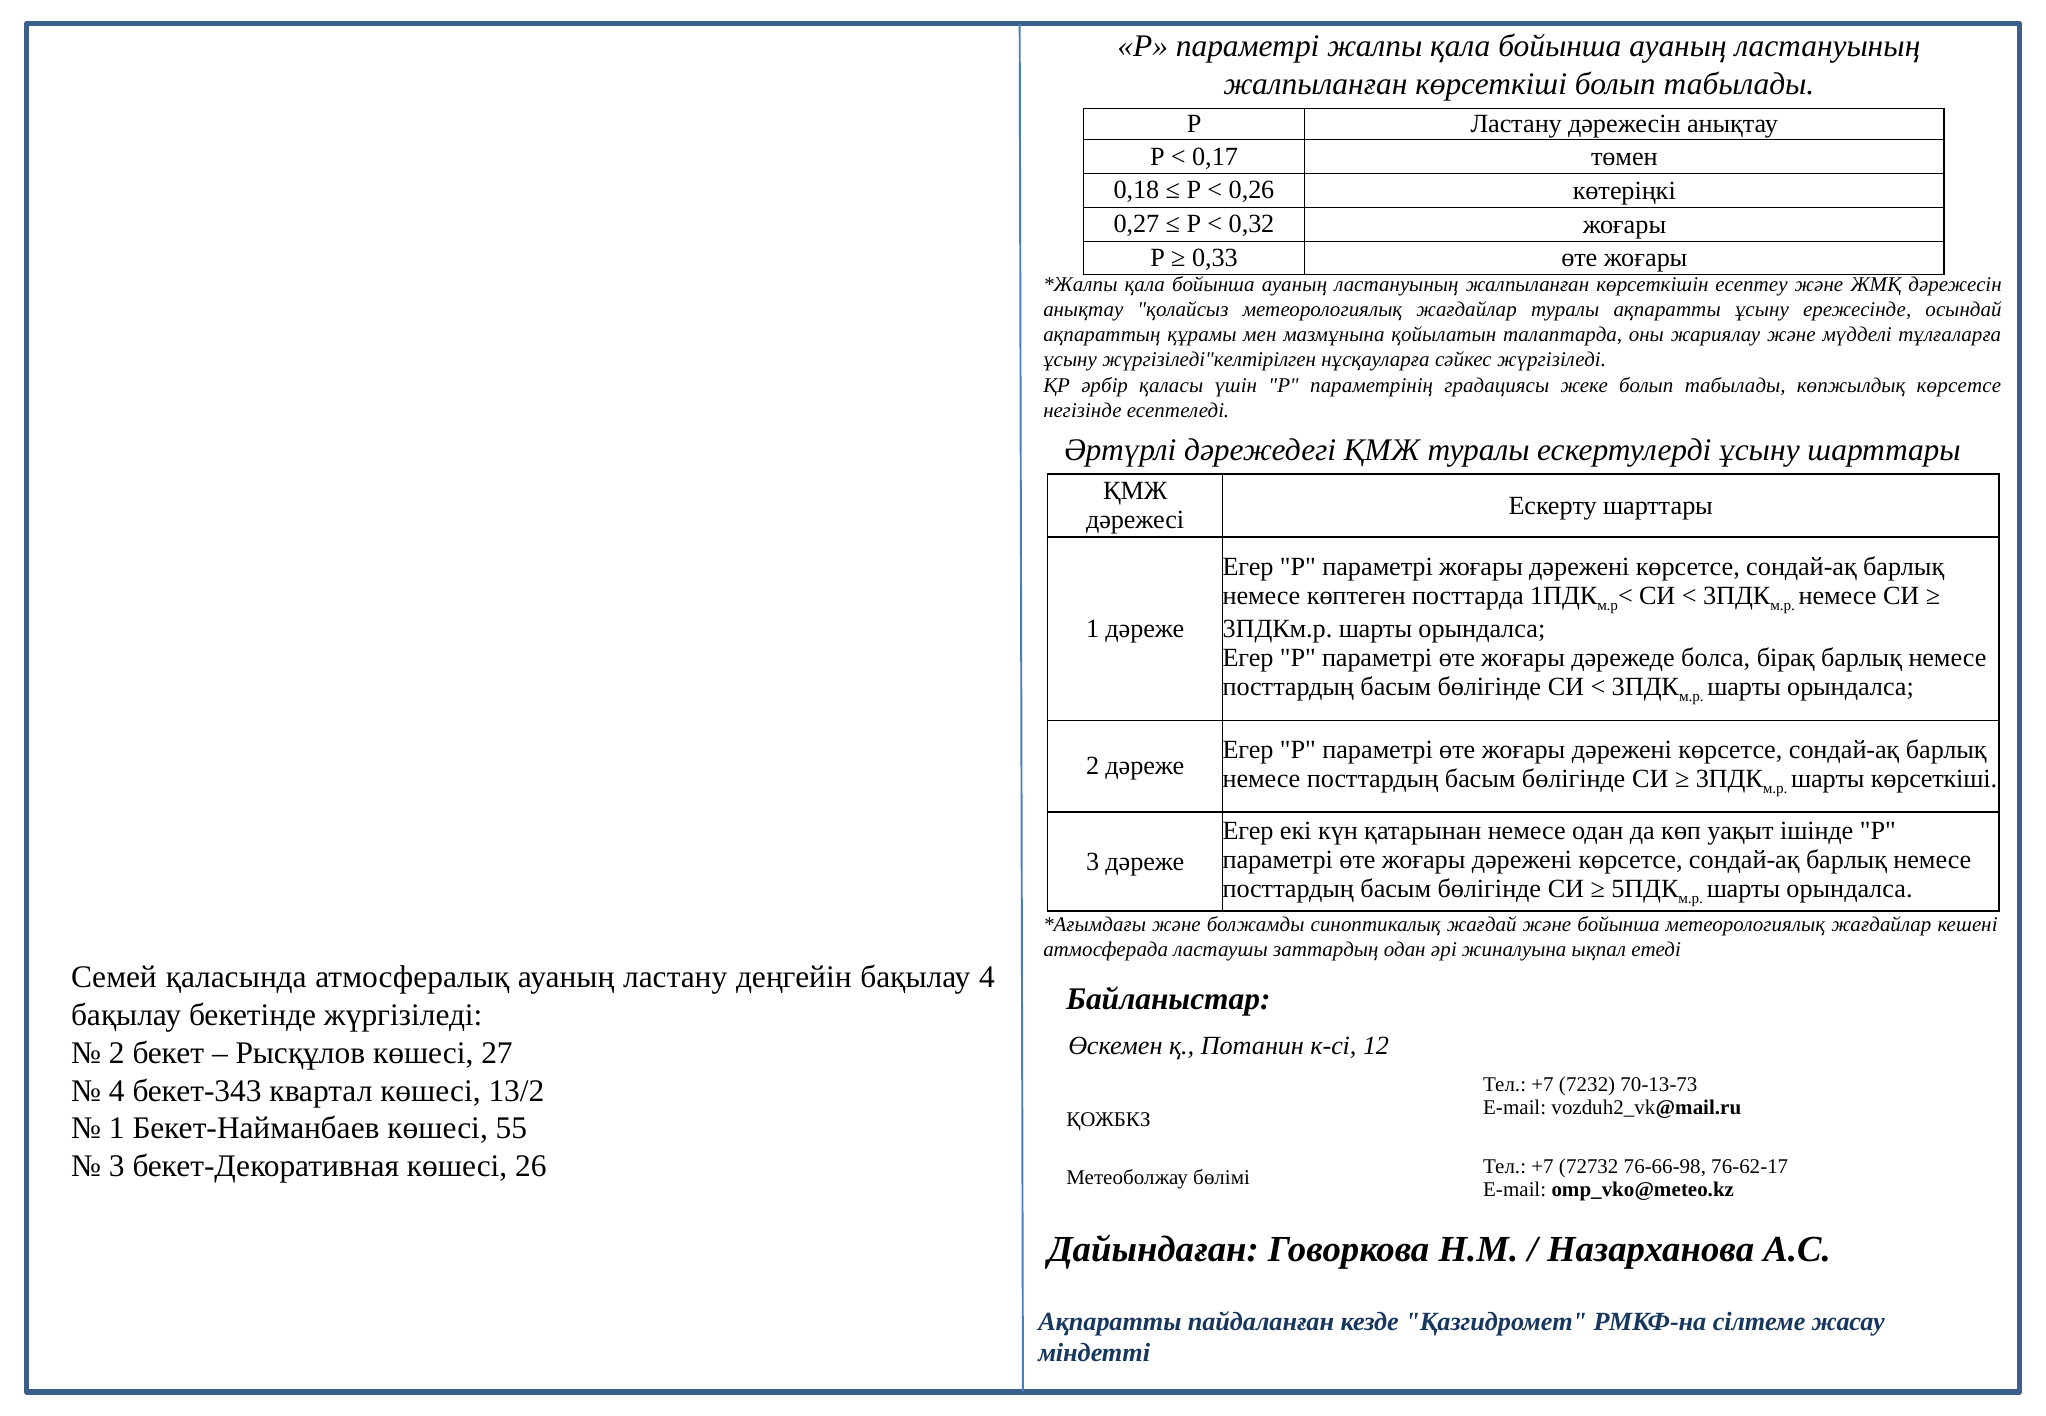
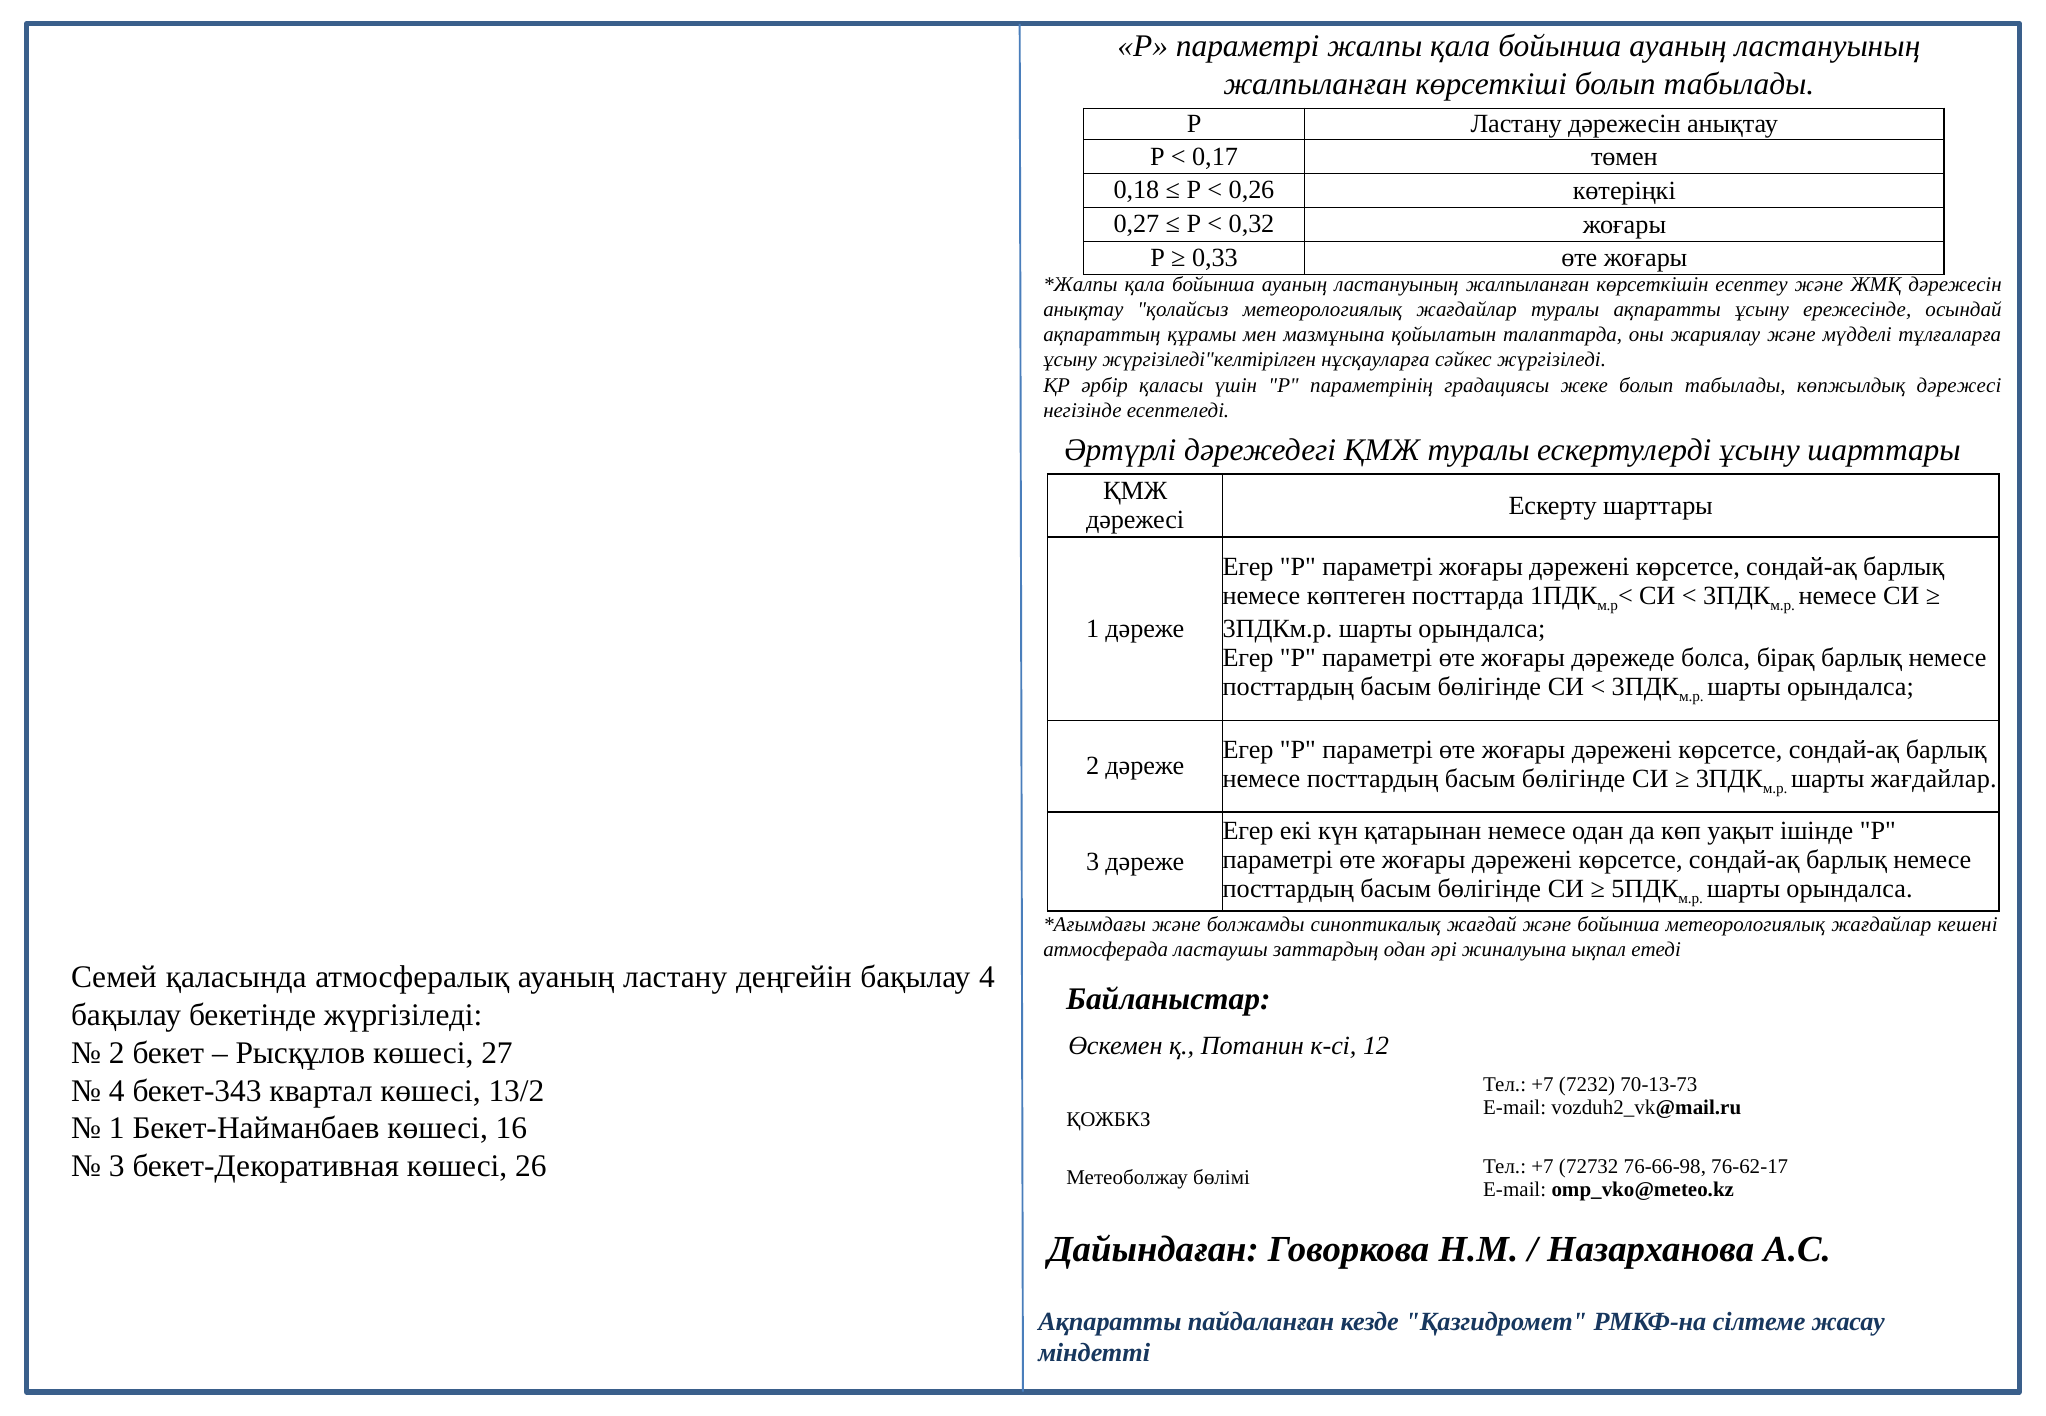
көпжылдық көрсетсе: көрсетсе -> дәрежесі (1959, 385)
шарты көрсеткіші: көрсеткіші -> жағдайлар (1934, 779)
55: 55 -> 16 (511, 1129)
